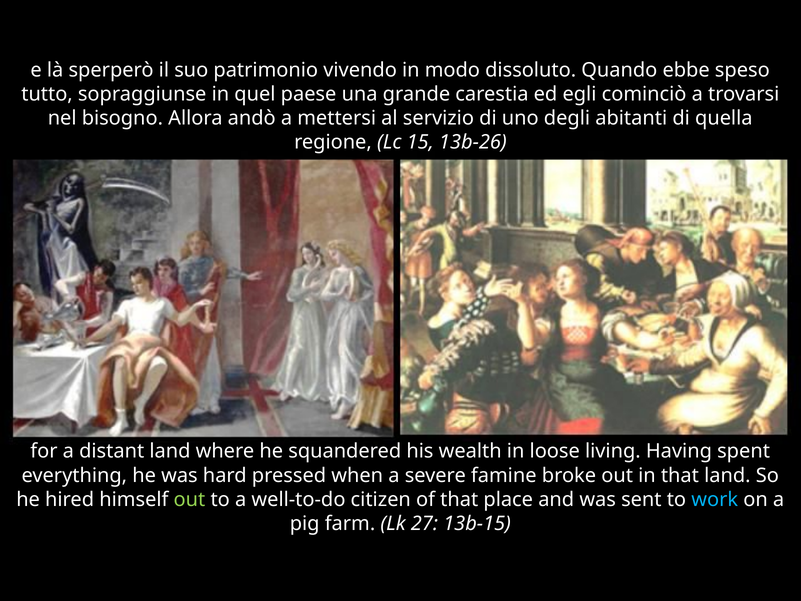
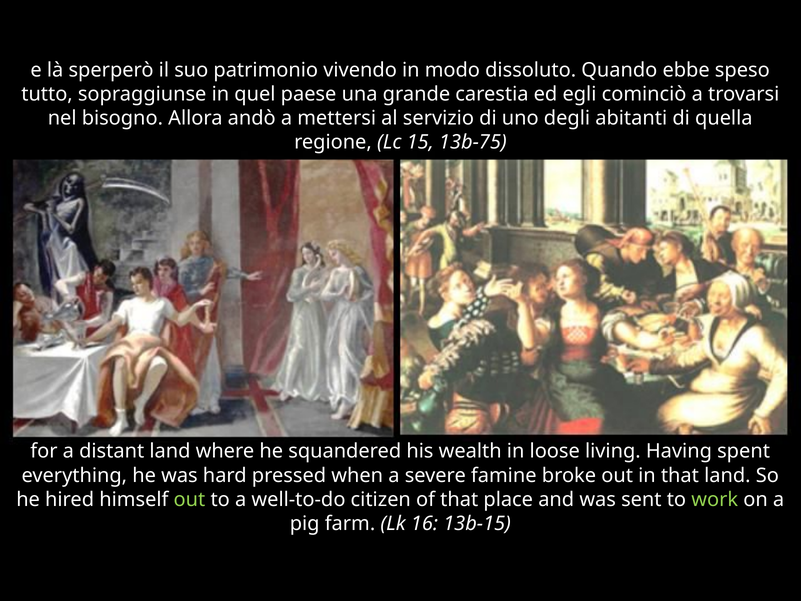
13b-26: 13b-26 -> 13b-75 (473, 142)
work colour: light blue -> light green (715, 499)
27: 27 -> 16 (424, 523)
